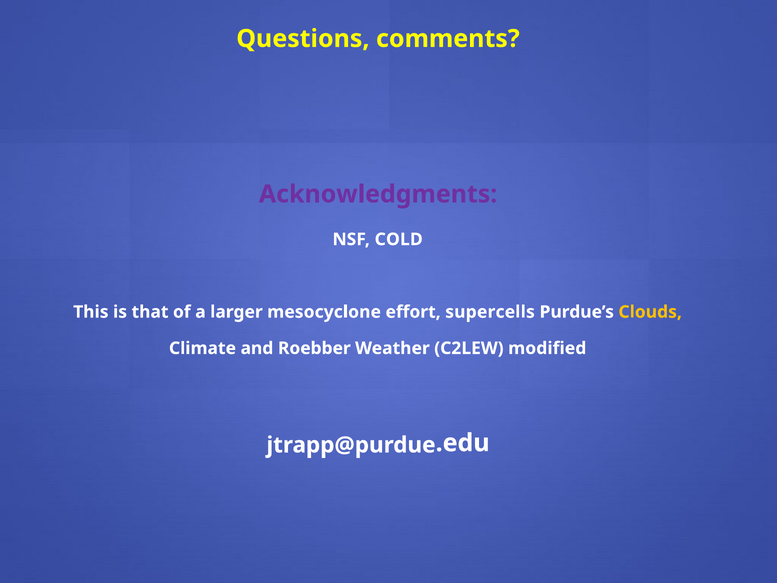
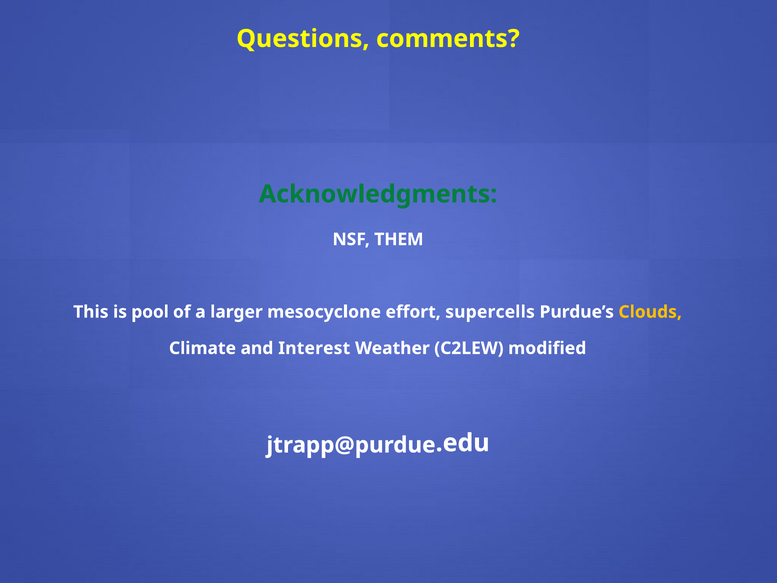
Acknowledgments colour: purple -> green (378, 194)
COLD: COLD -> THEM (399, 239)
that: that -> pool (150, 312)
Roebber: Roebber -> Interest (314, 348)
